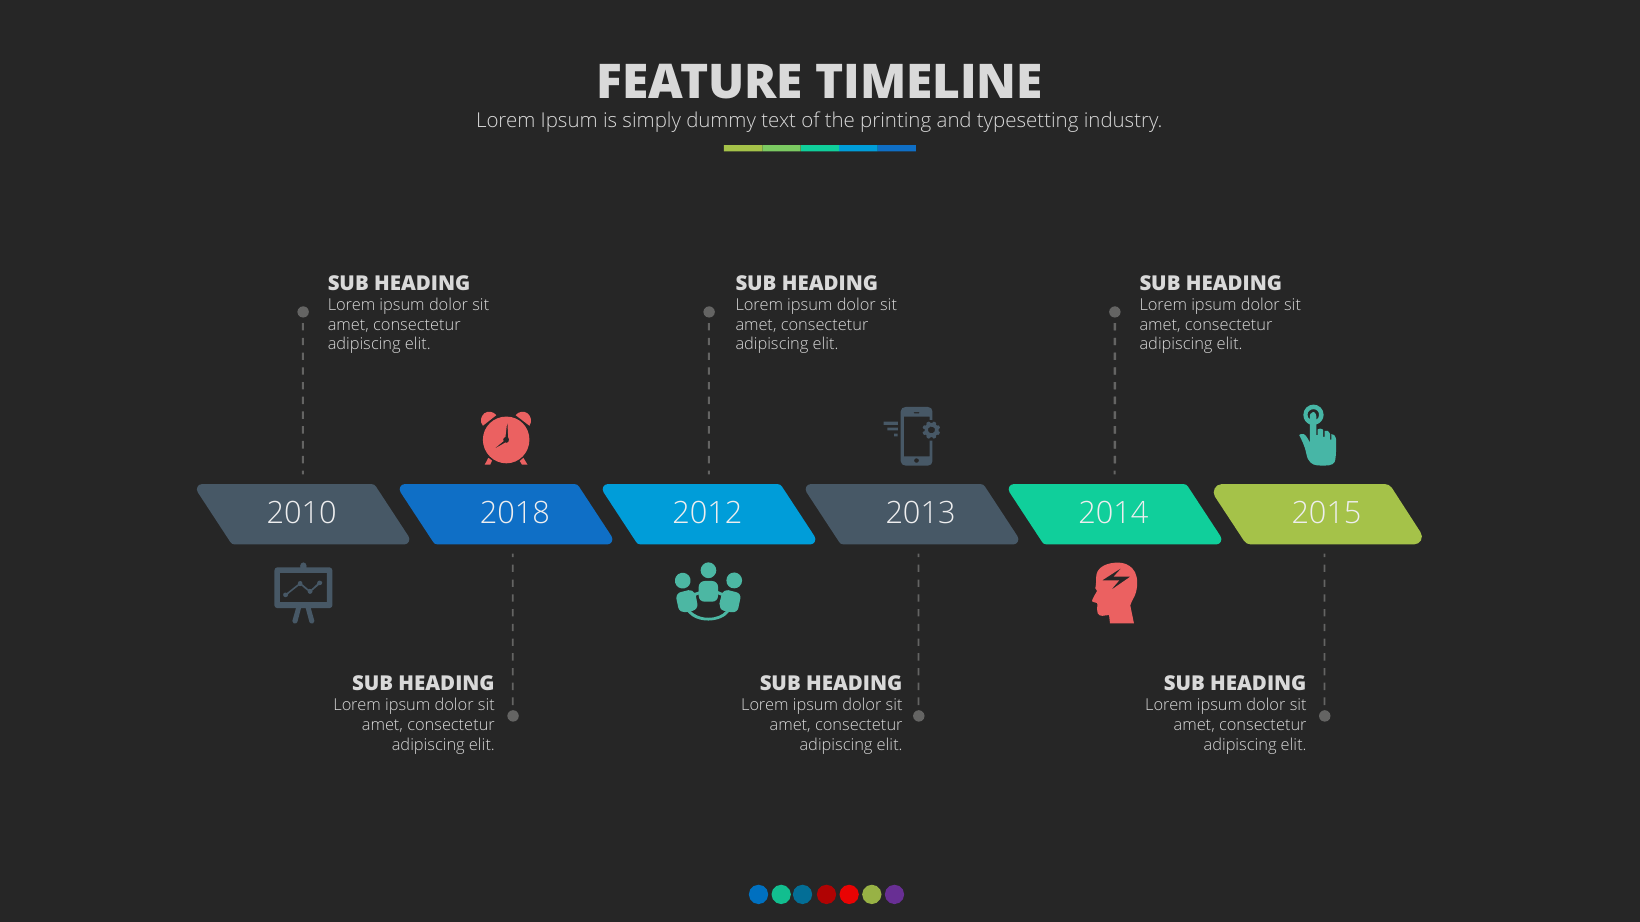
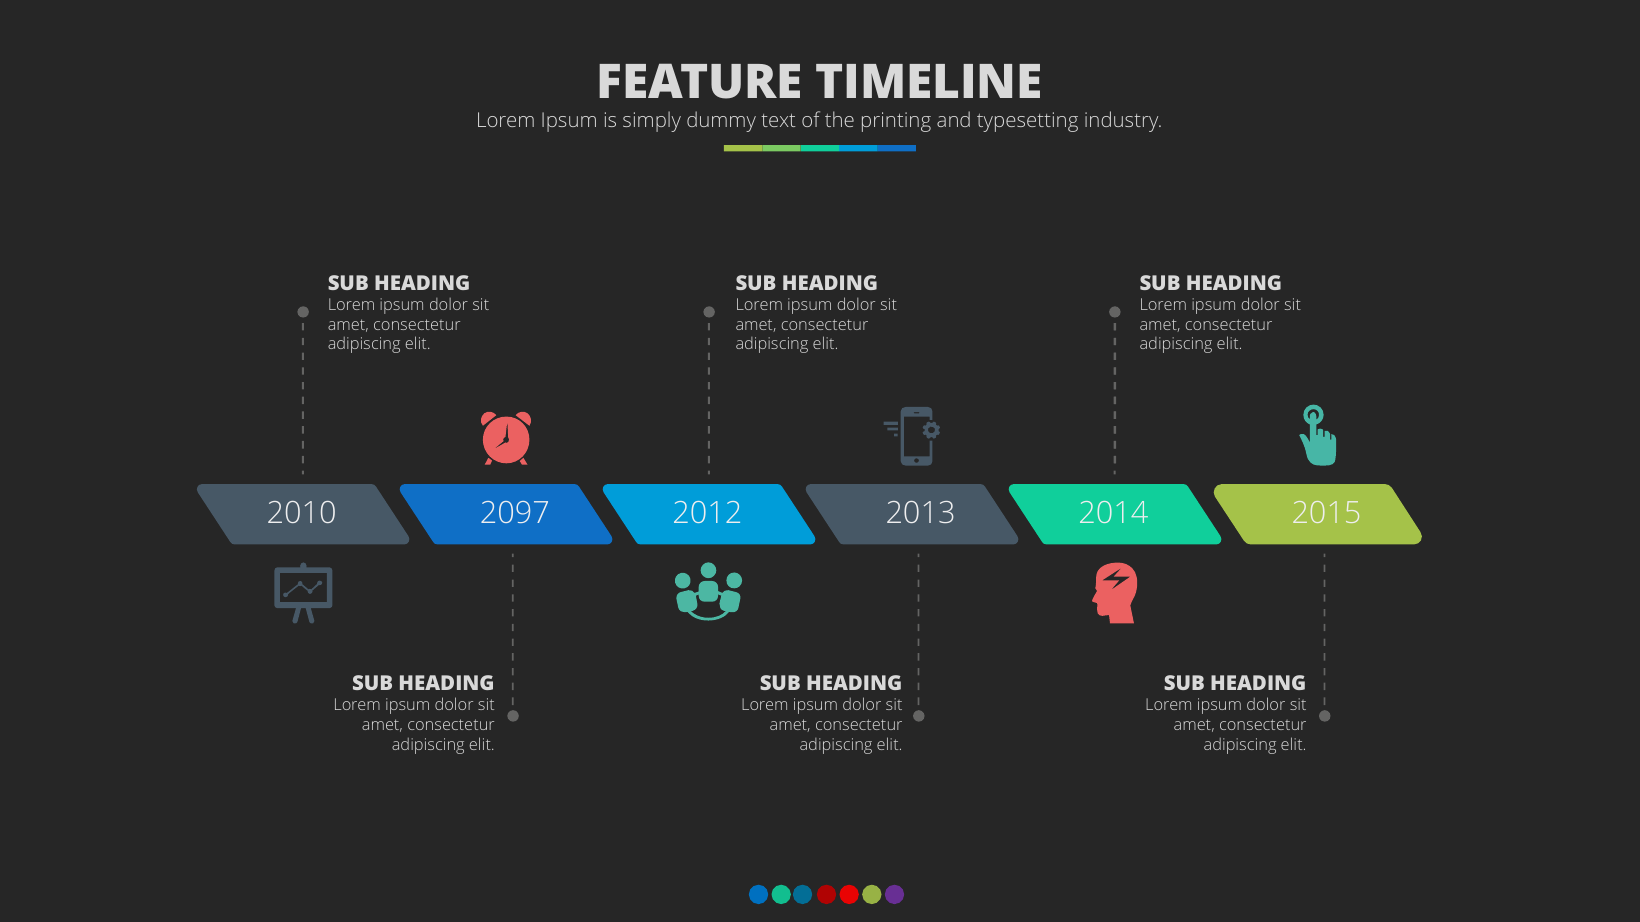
2018: 2018 -> 2097 (515, 514)
